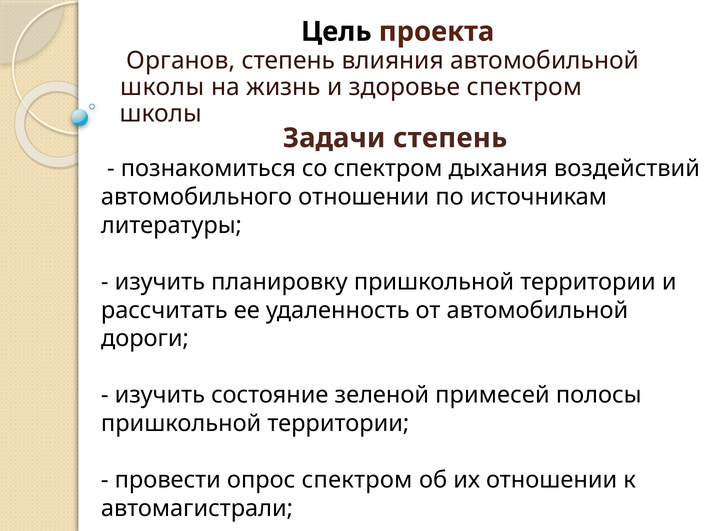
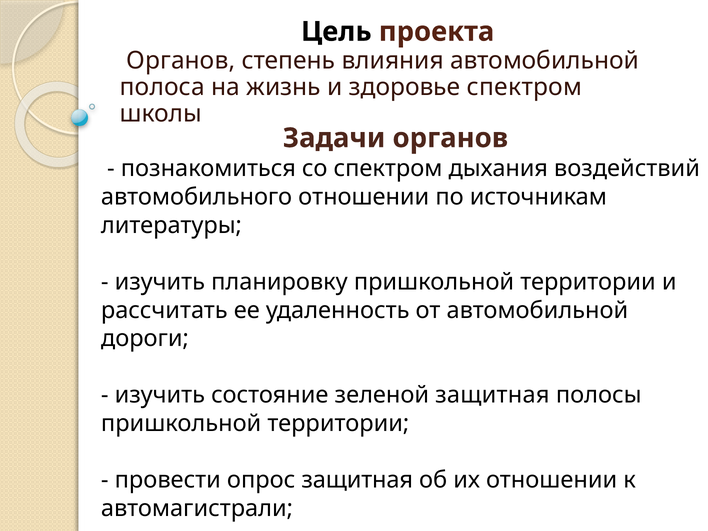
школы: школы -> полоса (162, 87)
Задачи степень: степень -> органов (450, 138)
зеленой примесей: примесей -> защитная (492, 395)
опрос спектром: спектром -> защитная (357, 480)
